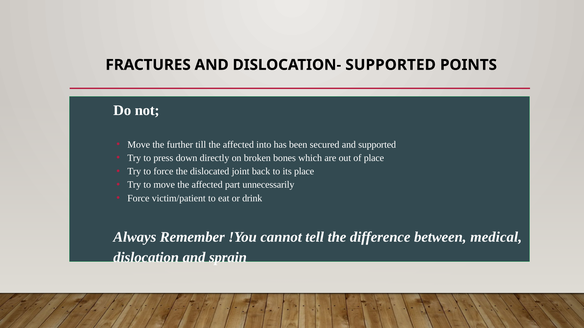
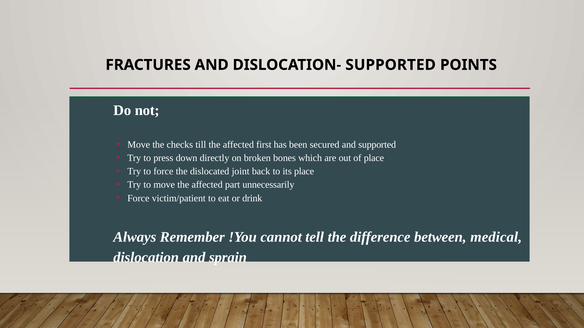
further: further -> checks (180, 145)
into: into -> first (264, 145)
